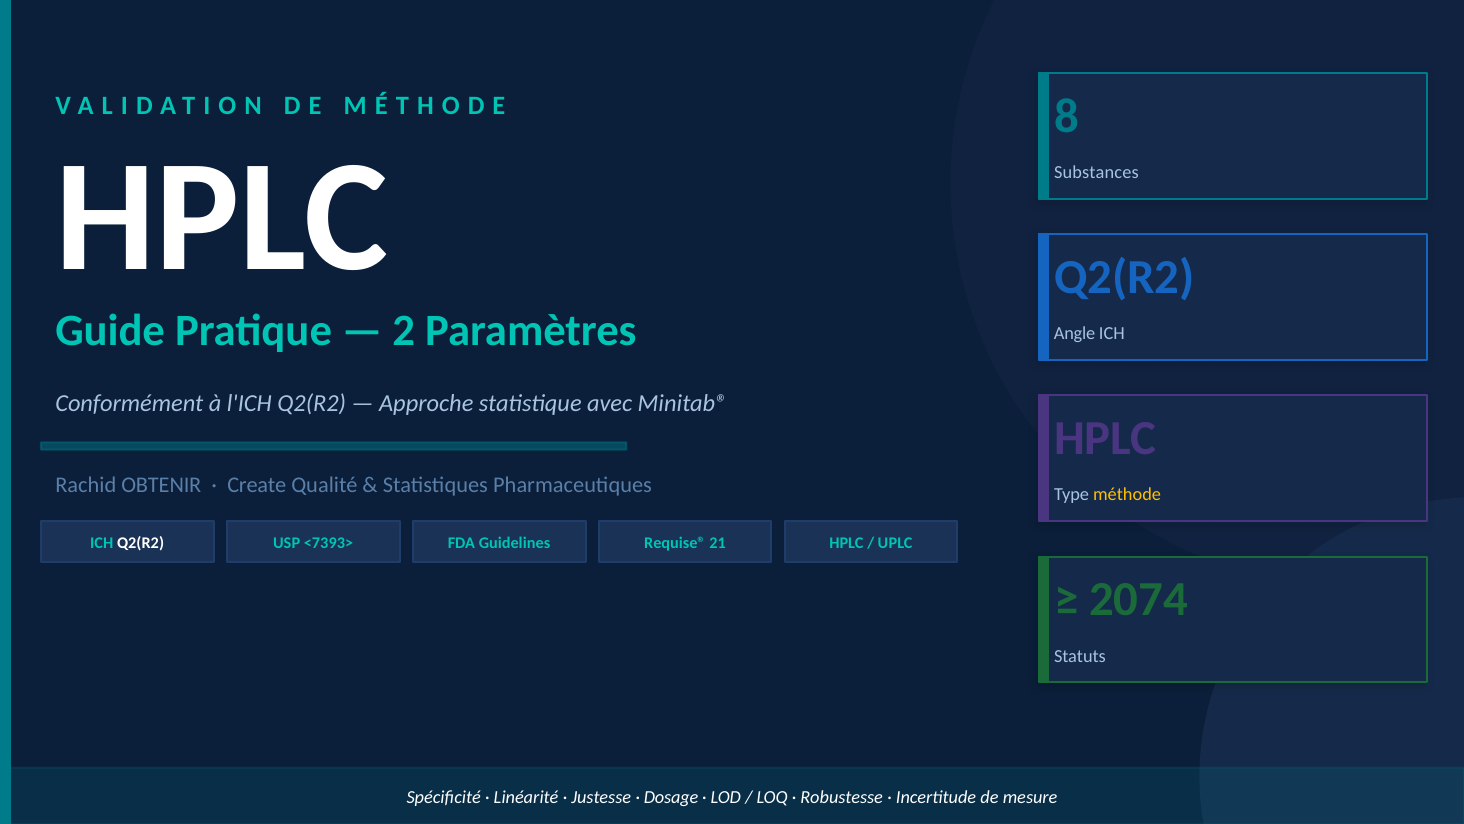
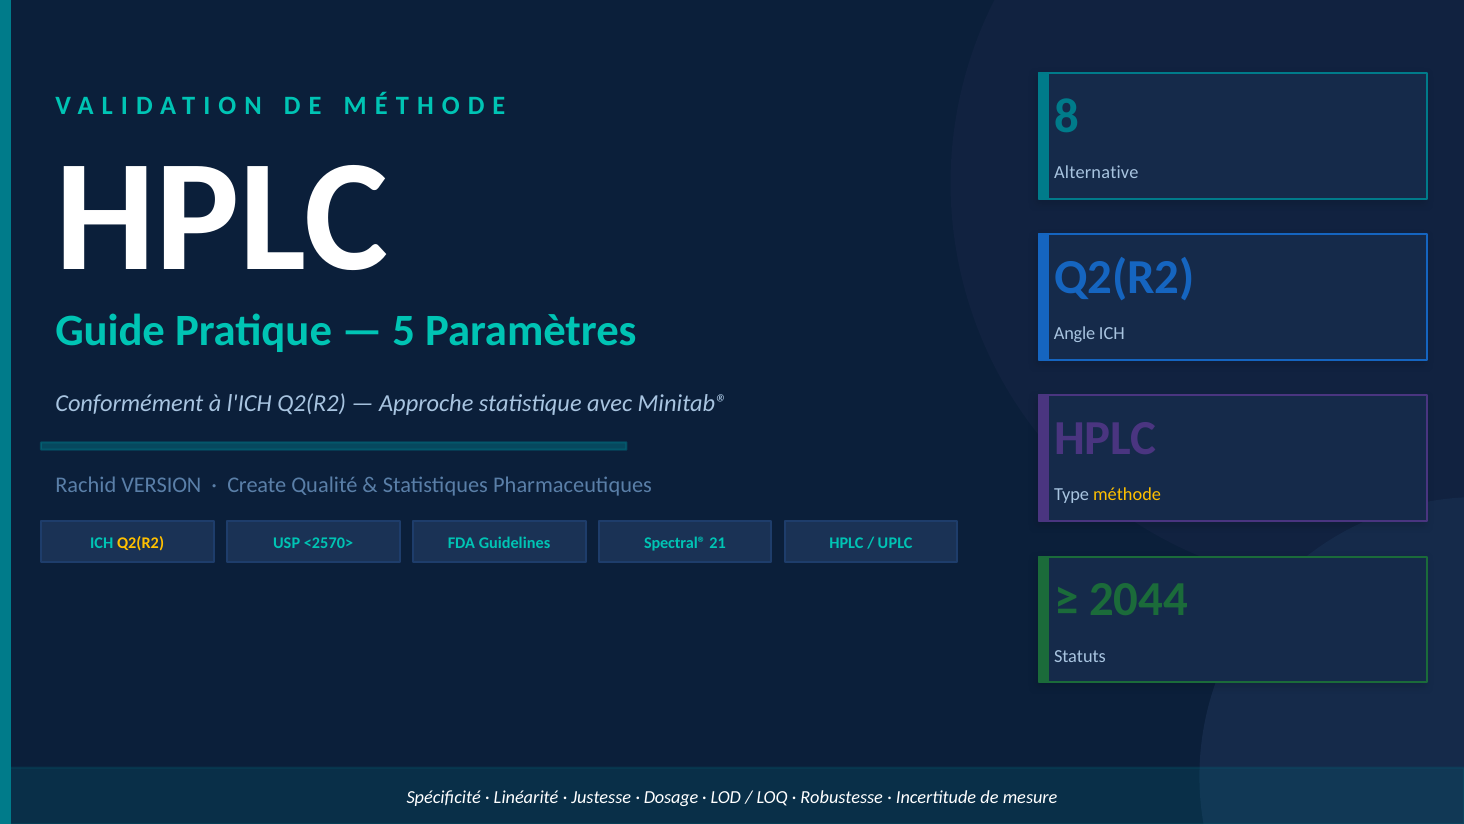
Substances: Substances -> Alternative (1096, 173)
2: 2 -> 5 (404, 330)
OBTENIR: OBTENIR -> VERSION (161, 485)
Q2(R2 colour: white -> yellow (141, 543)
<7393>: <7393> -> <2570> (328, 543)
Requise®: Requise® -> Spectral® (675, 543)
2074: 2074 -> 2044 (1139, 599)
